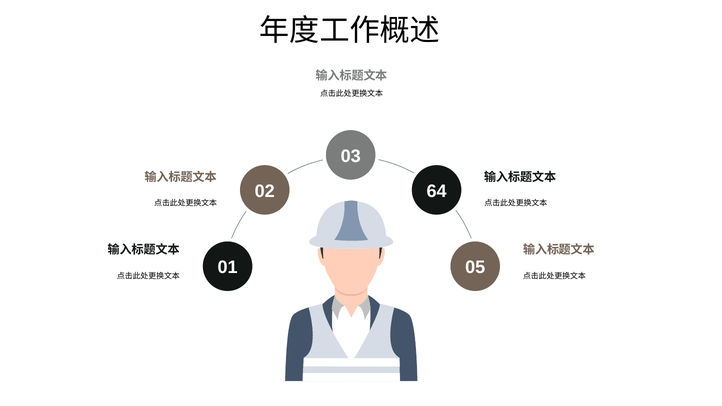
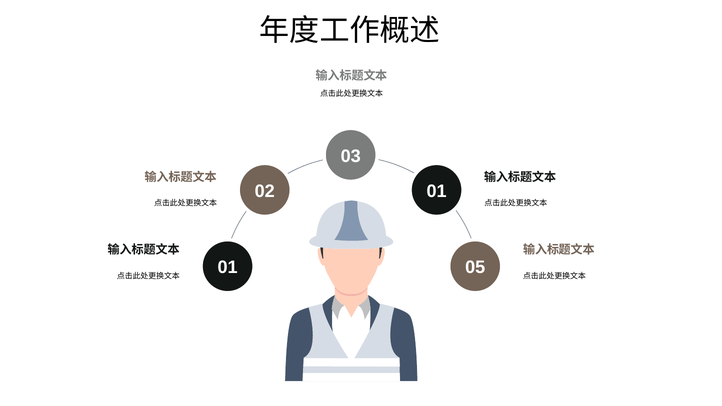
02 64: 64 -> 01 (437, 191)
